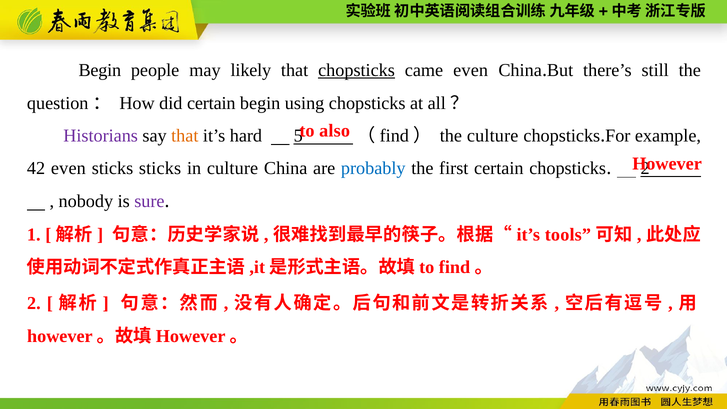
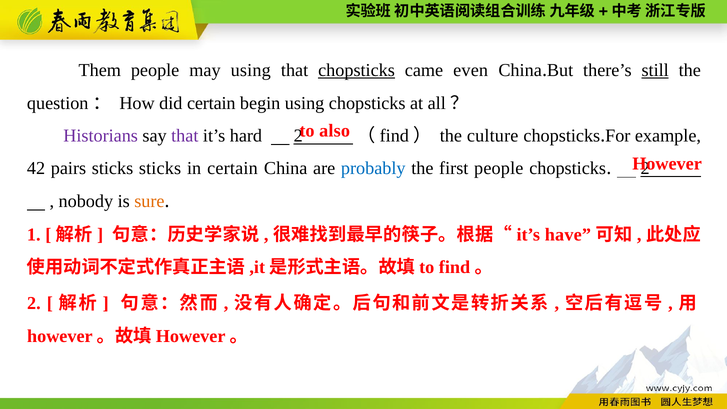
Begin: Begin -> Them (100, 70)
may likely: likely -> using (251, 70)
still underline: none -> present (655, 70)
that colour: orange -> purple (185, 136)
hard 5: 5 -> 2 (298, 136)
42 even: even -> pairs (69, 168)
in culture: culture -> certain (232, 168)
first certain: certain -> people (499, 168)
sure colour: purple -> orange (149, 201)
tools: tools -> have (568, 235)
